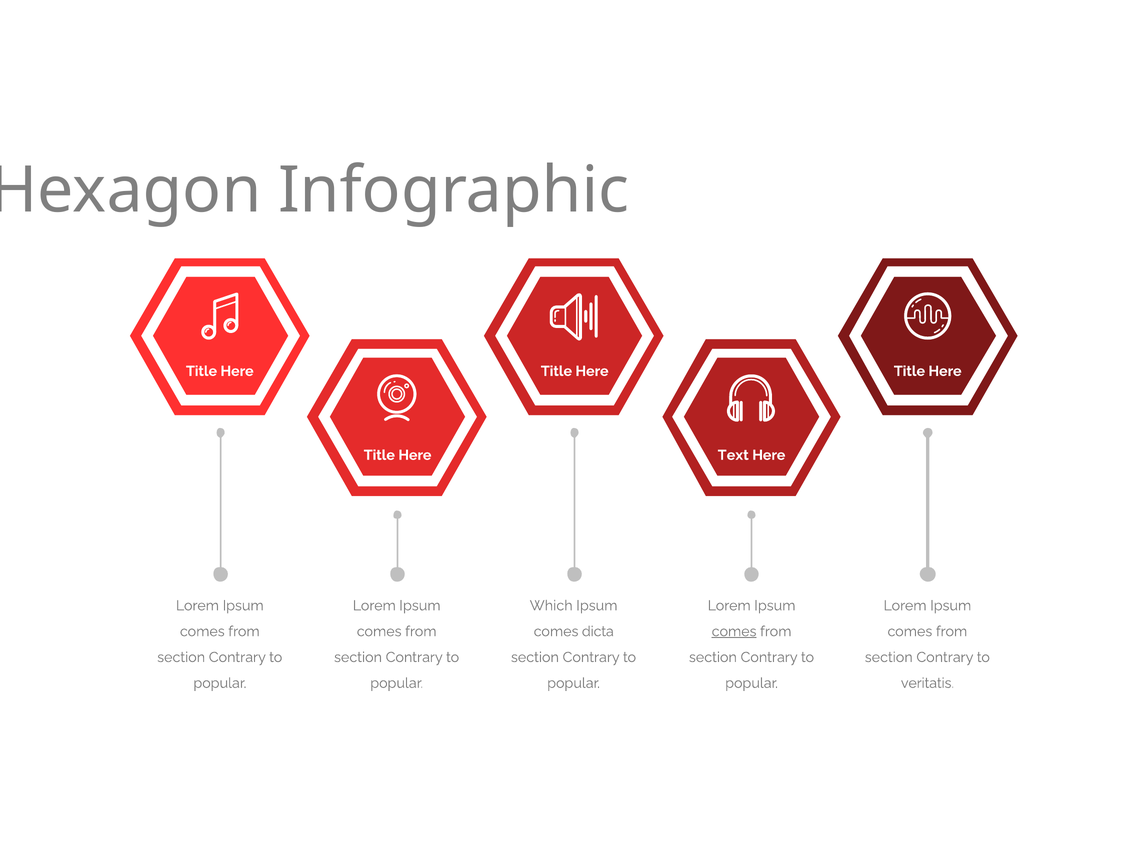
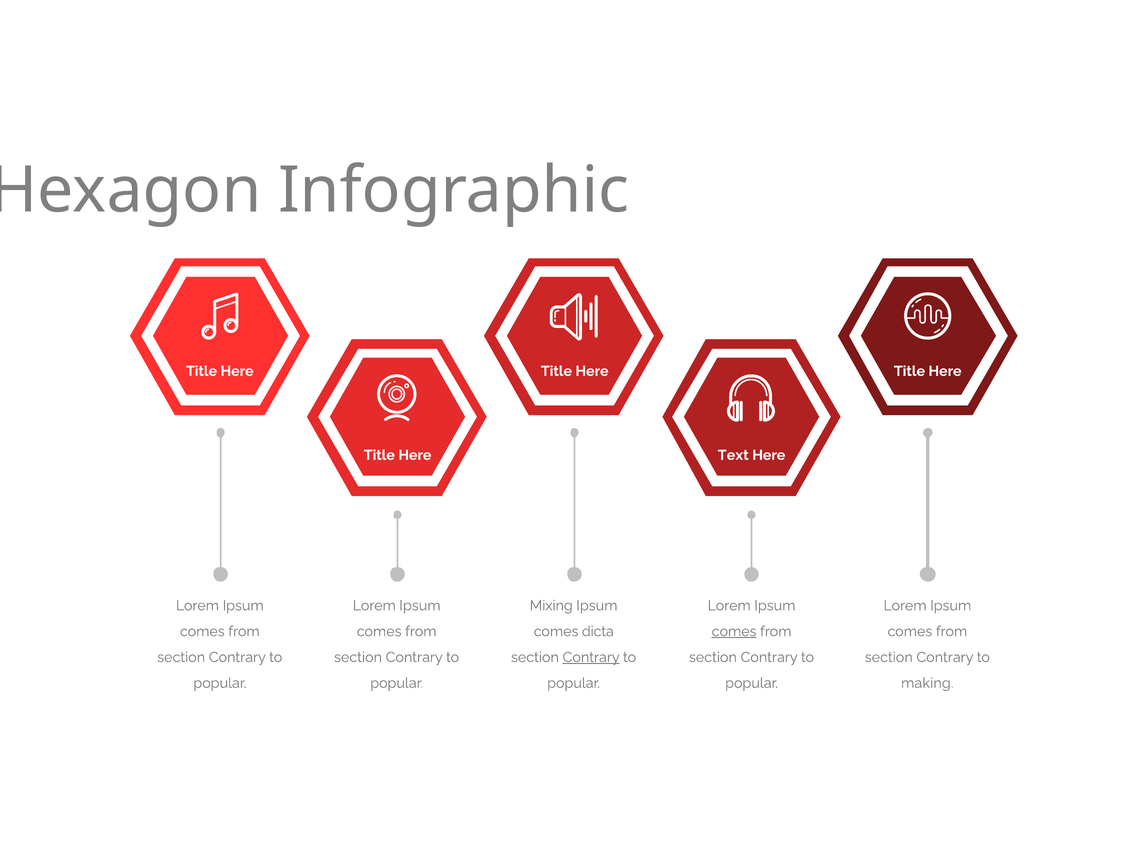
Which: Which -> Mixing (551, 606)
Contrary underline: none -> present (591, 658)
veritatis: veritatis -> making (927, 683)
